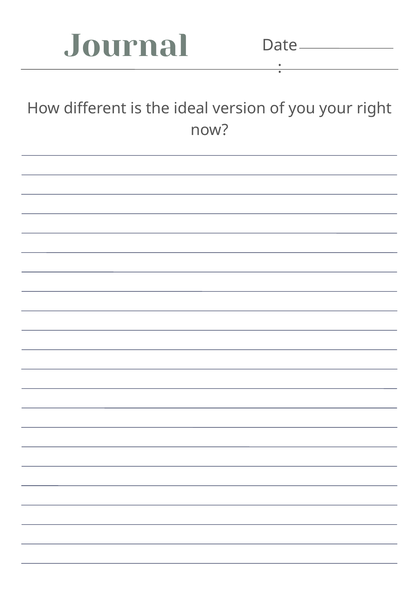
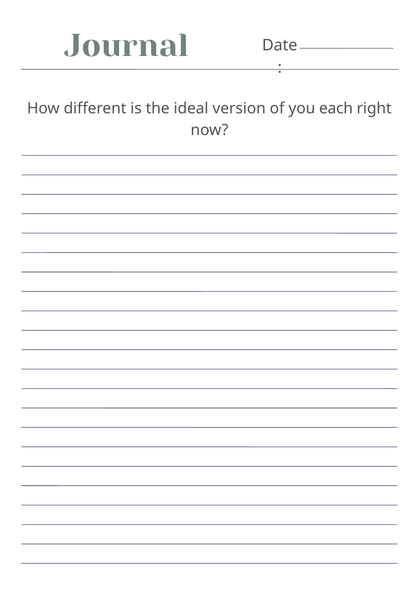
your: your -> each (336, 109)
